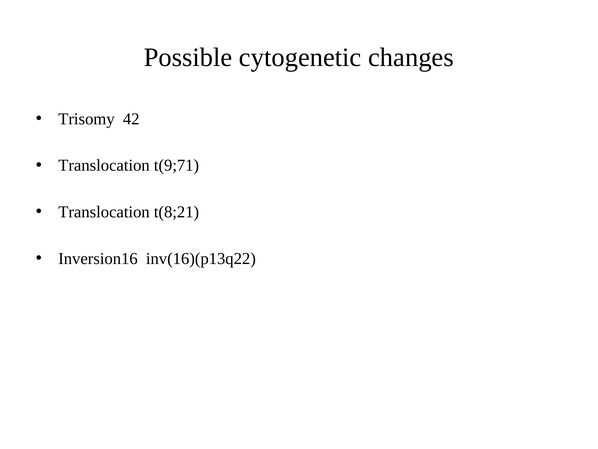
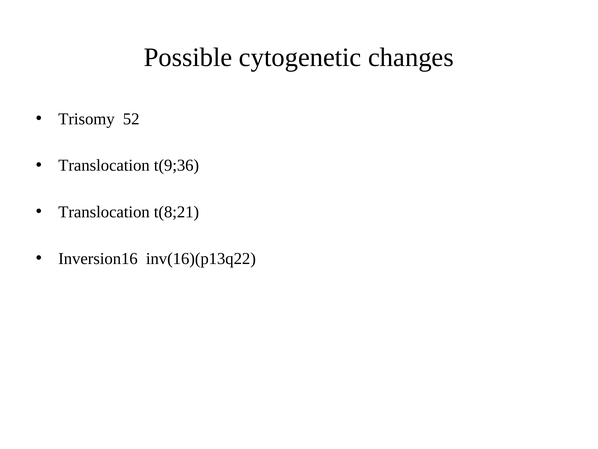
42: 42 -> 52 (131, 119)
t(9;71: t(9;71 -> t(9;36 (176, 165)
